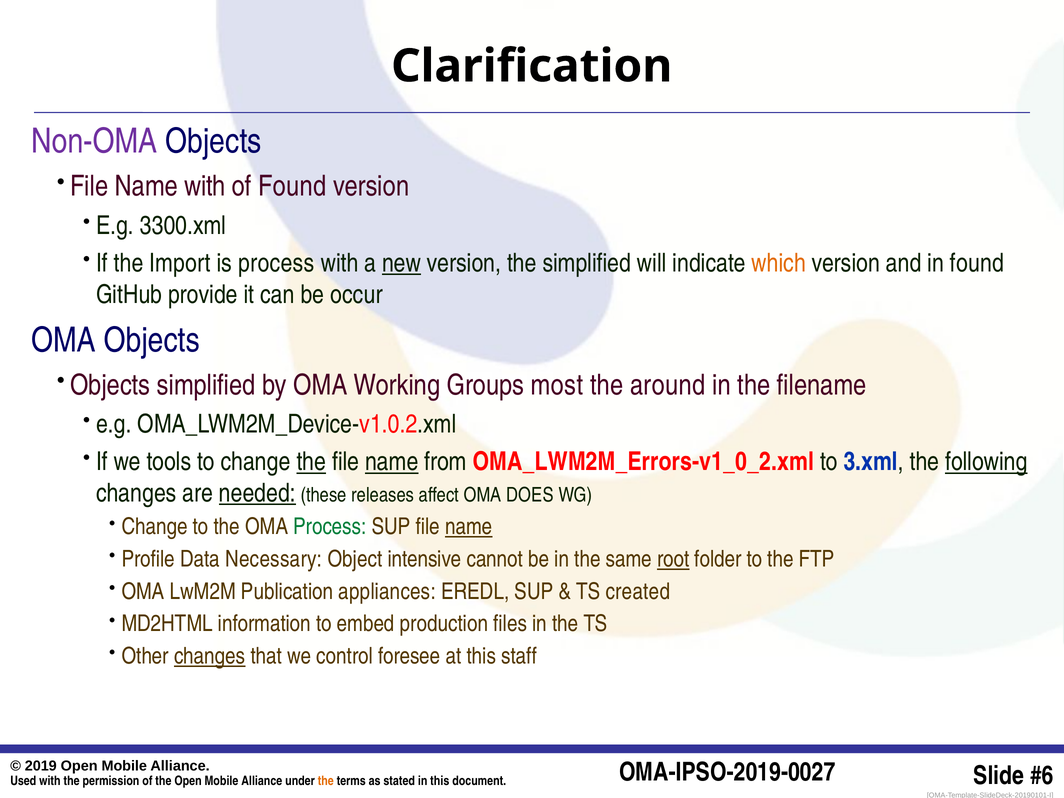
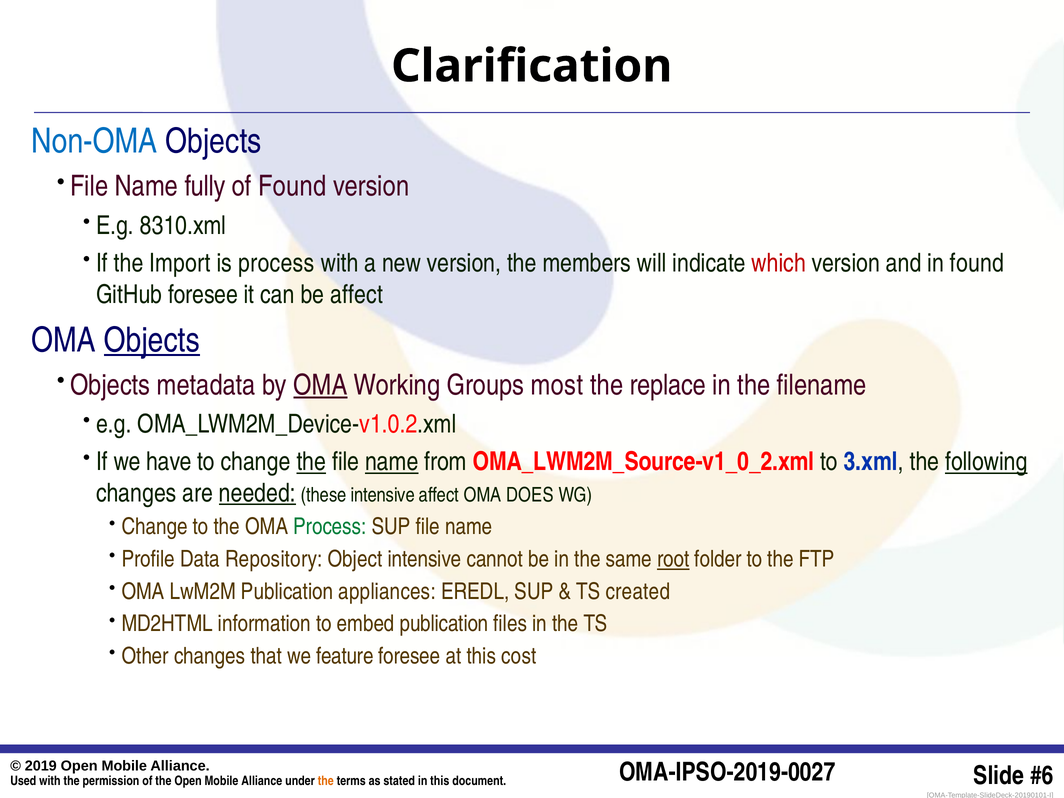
Non-OMA colour: purple -> blue (94, 142)
Name with: with -> fully (205, 186)
3300.xml: 3300.xml -> 8310.xml (183, 226)
new underline: present -> none (402, 263)
the simplified: simplified -> members (587, 263)
which colour: orange -> red (779, 263)
GitHub provide: provide -> foresee (203, 294)
be occur: occur -> affect (357, 294)
Objects underline: none -> present (152, 340)
Objects simplified: simplified -> metadata (206, 385)
OMA underline: none -> present (320, 385)
around: around -> replace (668, 385)
tools: tools -> have (169, 462)
OMA_LWM2M_Errors-v1_0_2.xml: OMA_LWM2M_Errors-v1_0_2.xml -> OMA_LWM2M_Source-v1_0_2.xml (644, 462)
these releases: releases -> intensive (383, 495)
name underline: present -> none (469, 527)
Necessary: Necessary -> Repository (274, 559)
embed production: production -> publication (444, 624)
changes underline: present -> none (210, 656)
control: control -> feature (345, 656)
staff: staff -> cost (519, 656)
